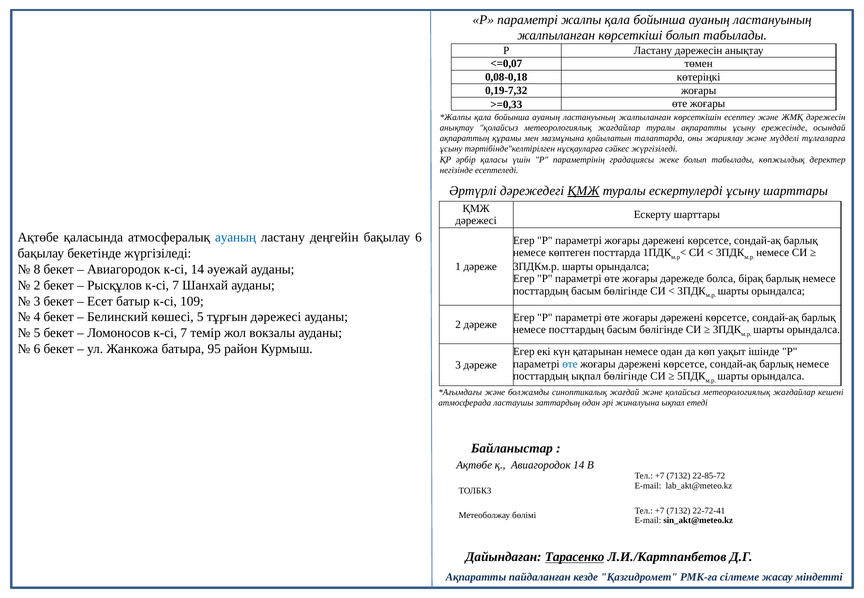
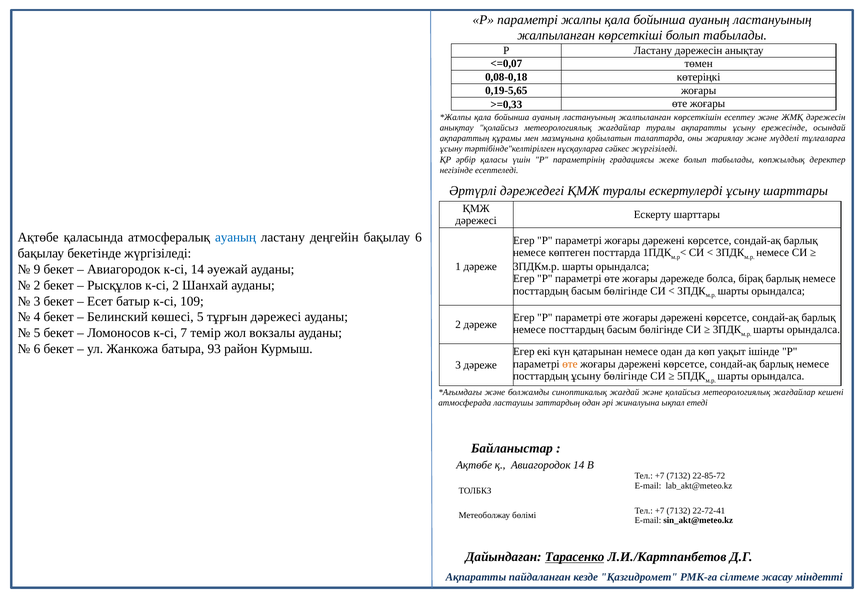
0,19-7,32: 0,19-7,32 -> 0,19-5,65 (506, 90)
ҚМЖ underline: present -> none (583, 191)
8: 8 -> 9 (37, 269)
Рысқұлов к-сі 7: 7 -> 2 (176, 285)
95: 95 -> 93 (214, 349)
өте colour: blue -> orange (570, 364)
посттардың ықпал: ықпал -> ұсыну (586, 376)
